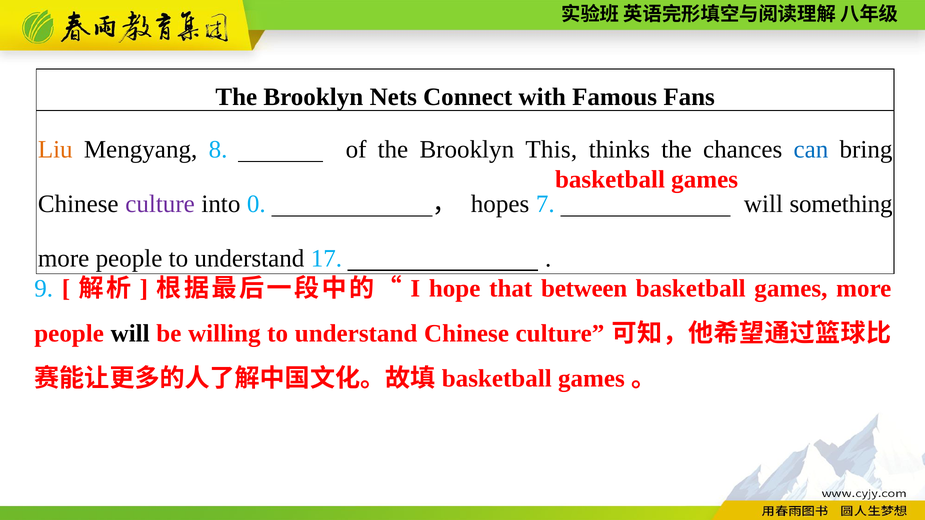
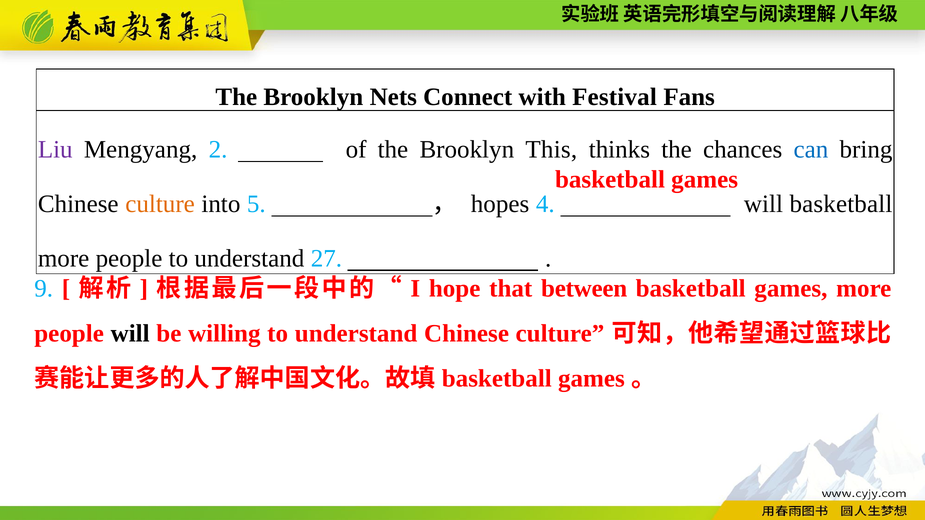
Famous: Famous -> Festival (615, 97)
Liu colour: orange -> purple (55, 150)
8: 8 -> 2 (218, 150)
culture colour: purple -> orange (160, 204)
0: 0 -> 5 (256, 204)
7: 7 -> 4 (545, 204)
will something: something -> basketball (841, 204)
17: 17 -> 27 (326, 259)
